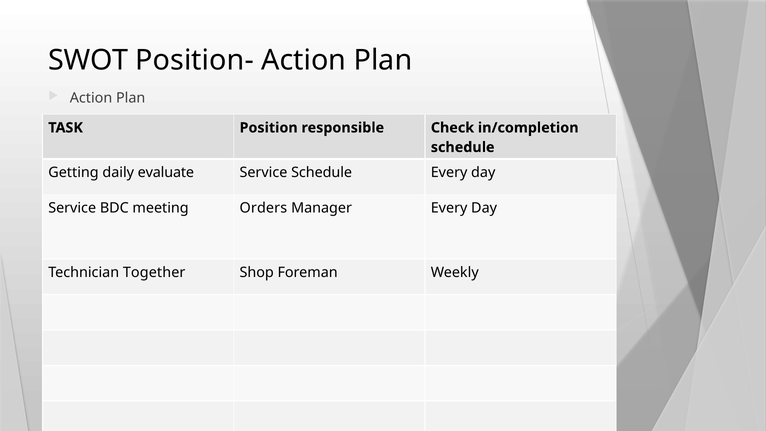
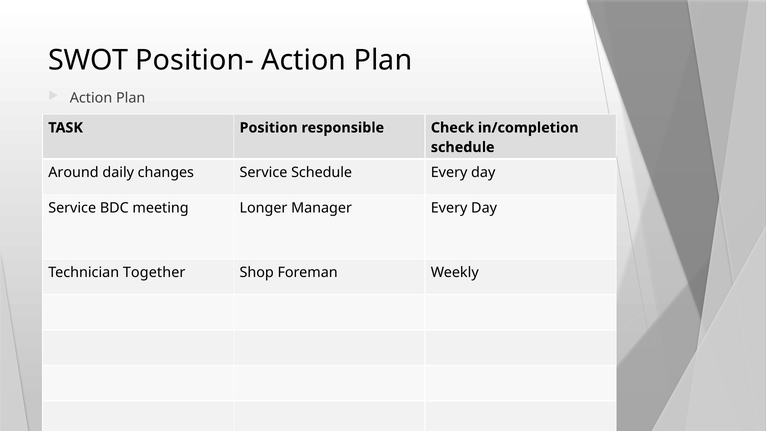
Getting: Getting -> Around (73, 173)
evaluate: evaluate -> changes (166, 173)
Orders: Orders -> Longer (263, 208)
